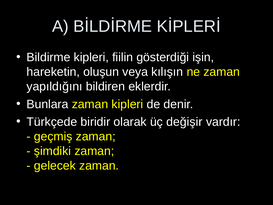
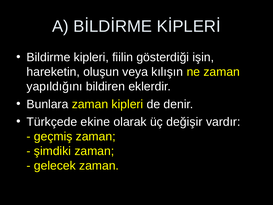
biridir: biridir -> ekine (95, 122)
